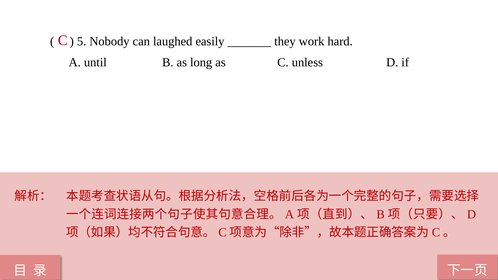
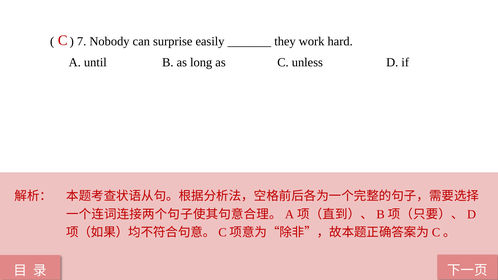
5: 5 -> 7 (82, 42)
laughed: laughed -> surprise (173, 42)
